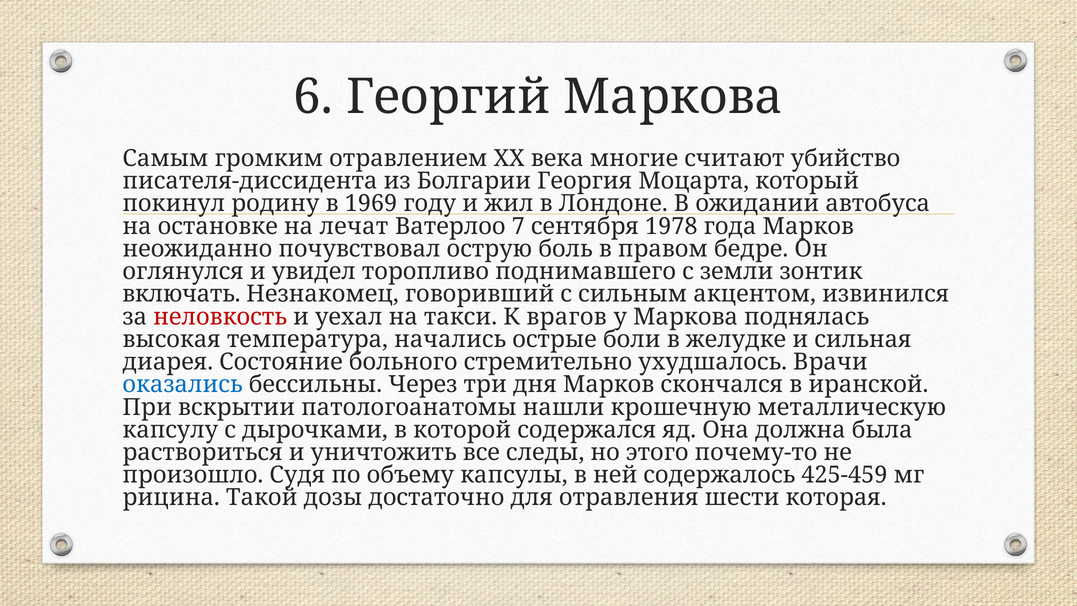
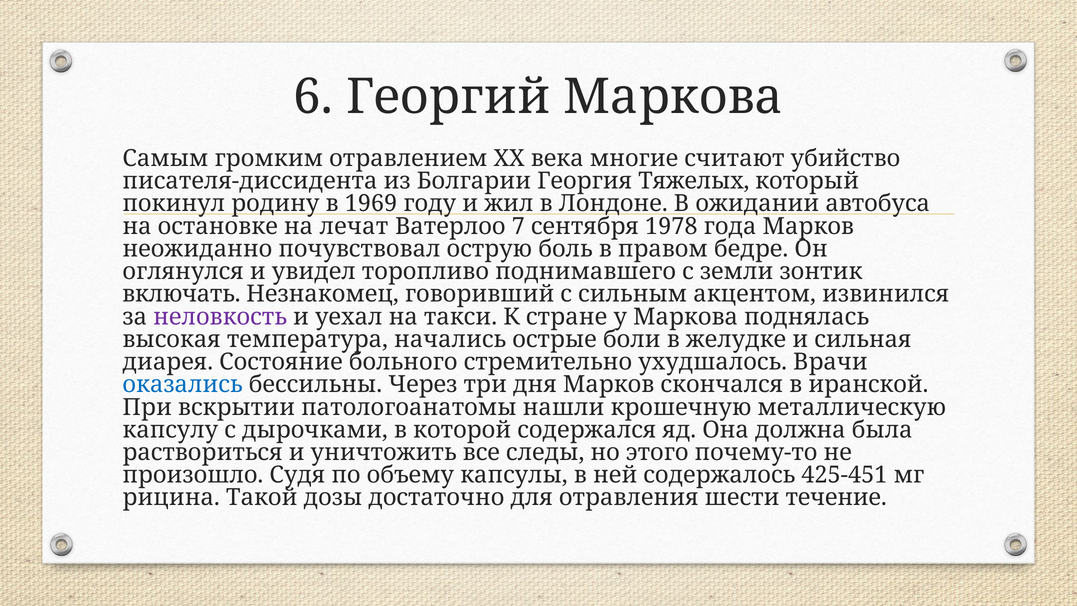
Моцарта: Моцарта -> Тяжелых (694, 181)
неловкость colour: red -> purple (220, 317)
врагов: врагов -> стране (567, 317)
425-459: 425-459 -> 425-451 (844, 475)
которая: которая -> течение (836, 498)
